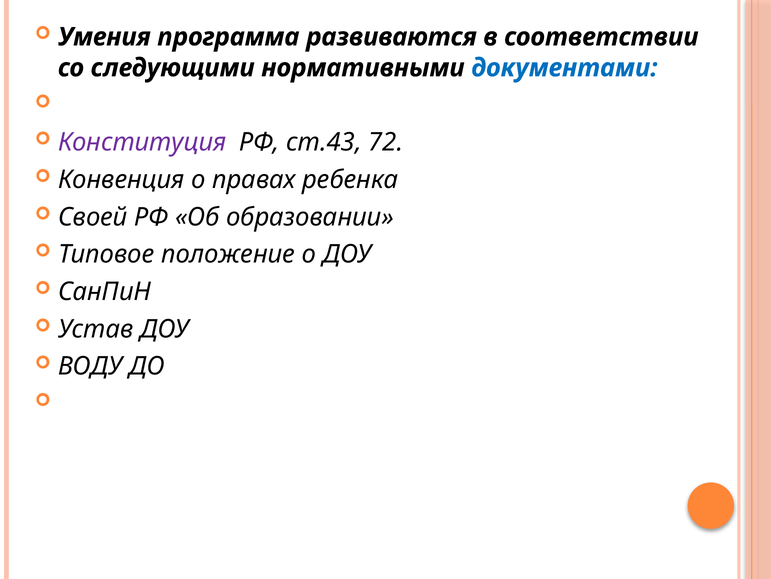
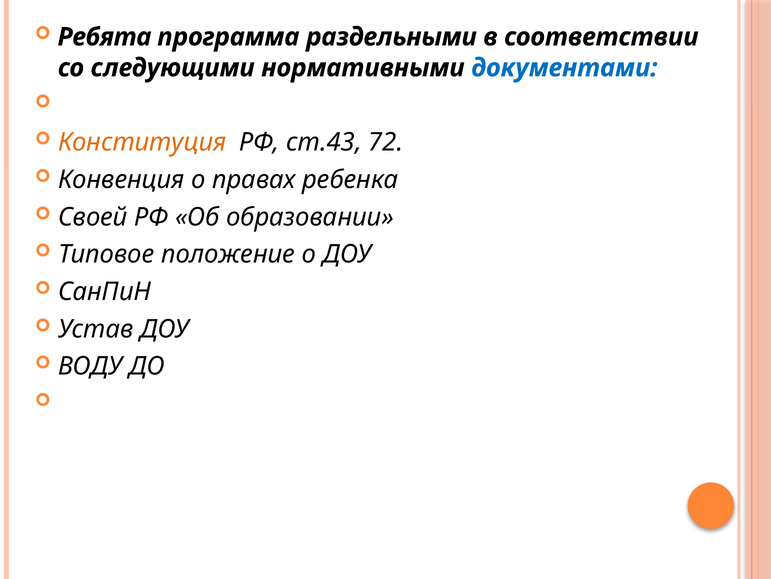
Умения: Умения -> Ребята (104, 37)
развиваются: развиваются -> раздельными (391, 37)
Конституция colour: purple -> orange (142, 142)
